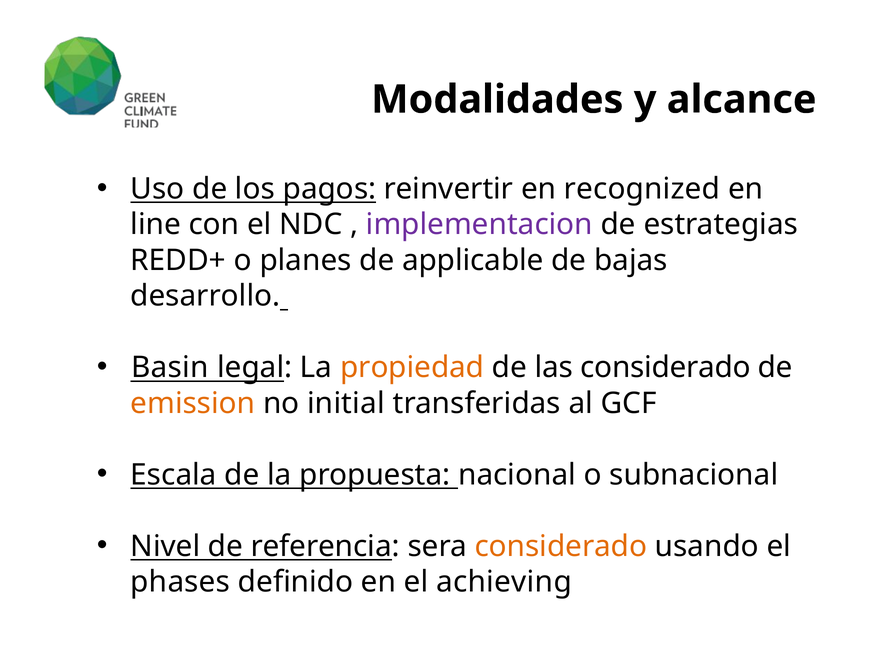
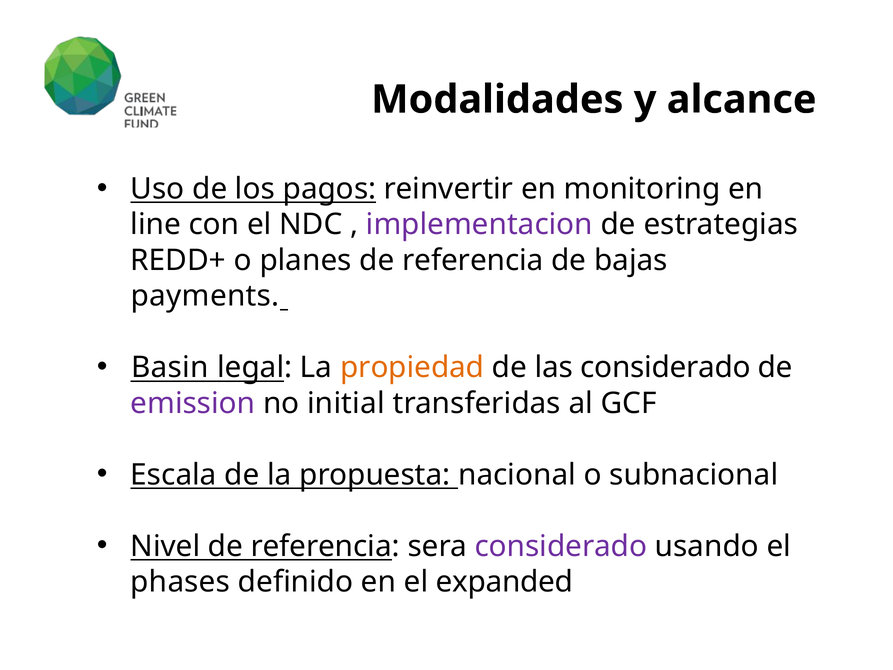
recognized: recognized -> monitoring (642, 189)
planes de applicable: applicable -> referencia (473, 260)
desarrollo: desarrollo -> payments (205, 296)
emission colour: orange -> purple (193, 403)
considerado colour: orange -> purple (561, 546)
achieving: achieving -> expanded (504, 582)
